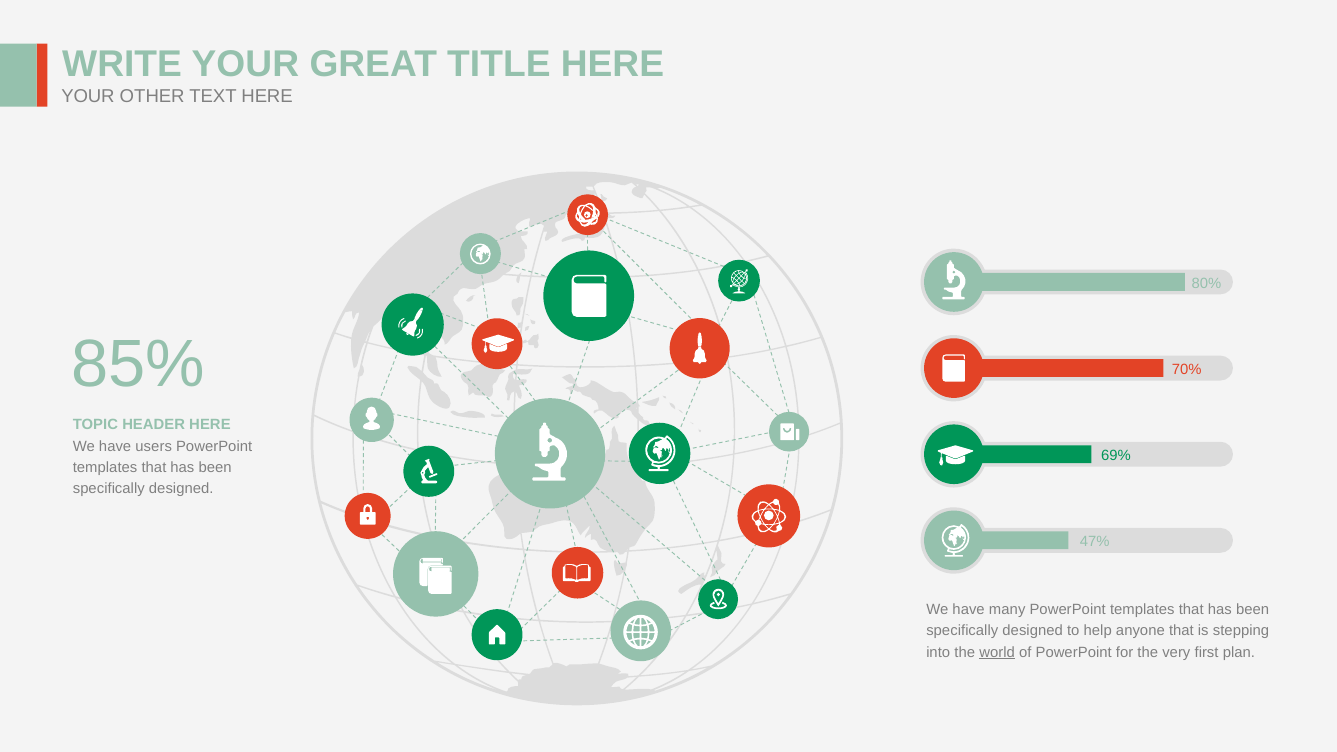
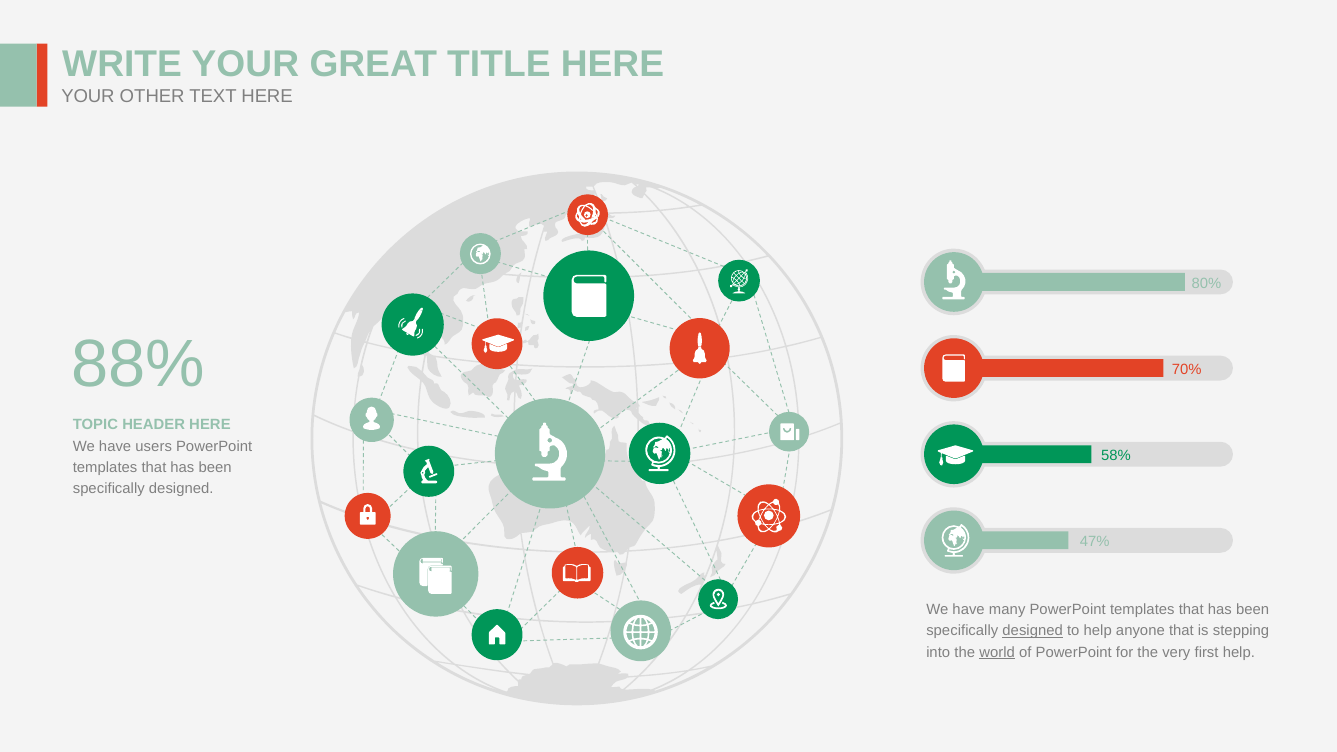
85%: 85% -> 88% (138, 364)
69%: 69% -> 58% (1116, 455)
designed underline: none -> present (1033, 631)
first plan: plan -> help (1239, 652)
